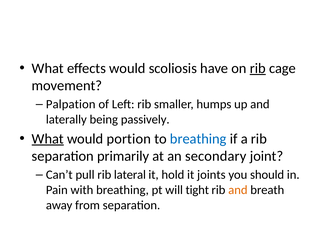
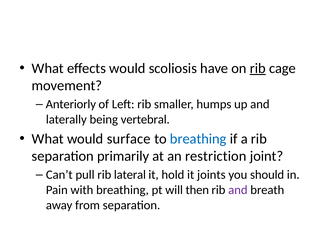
Palpation: Palpation -> Anteriorly (71, 104)
passively: passively -> vertebral (145, 119)
What underline: present -> none (48, 139)
portion: portion -> surface (129, 139)
secondary: secondary -> restriction (216, 156)
tight: tight -> then (197, 190)
and colour: orange -> purple (238, 190)
